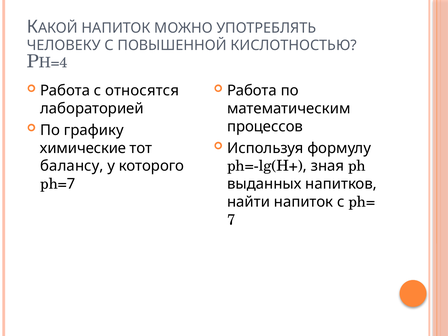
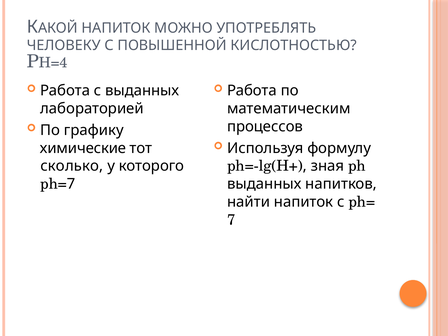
с относятся: относятся -> выданных (142, 91)
балансу: балансу -> сколько (72, 166)
